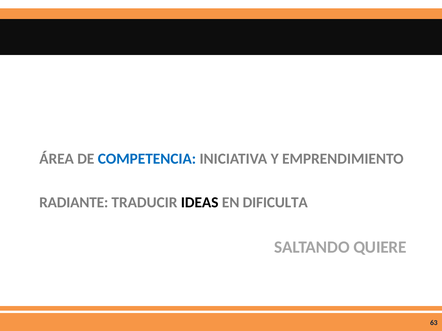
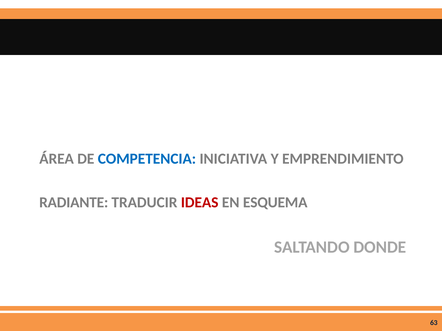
IDEAS colour: black -> red (200, 203)
DIFICULTA: DIFICULTA -> ESQUEMA (275, 203)
QUIERE: QUIERE -> DONDE (380, 247)
